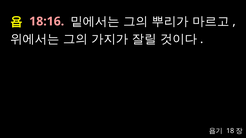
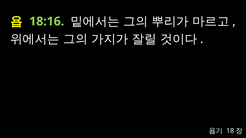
18:16 colour: pink -> light green (47, 21)
